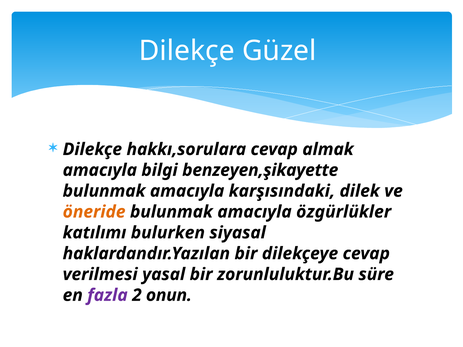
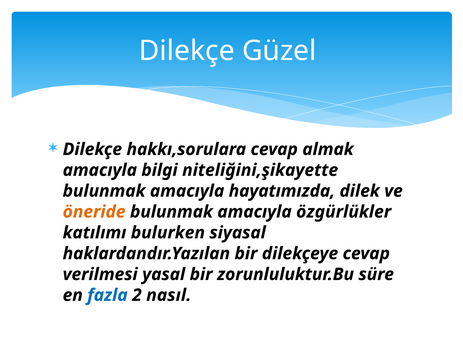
benzeyen,şikayette: benzeyen,şikayette -> niteliğini,şikayette (260, 170)
karşısındaki: karşısındaki -> hayatımızda (282, 191)
fazla colour: purple -> blue (107, 295)
onun: onun -> nasıl (169, 295)
